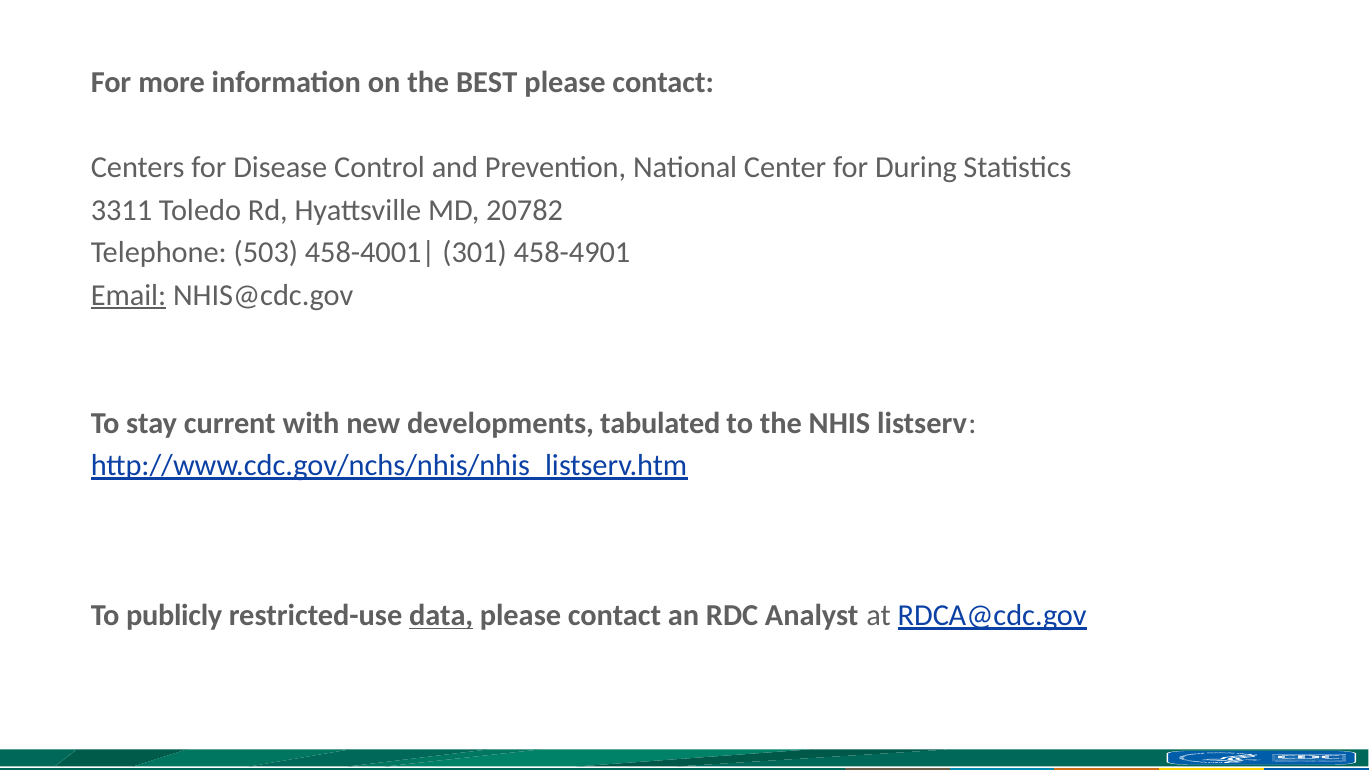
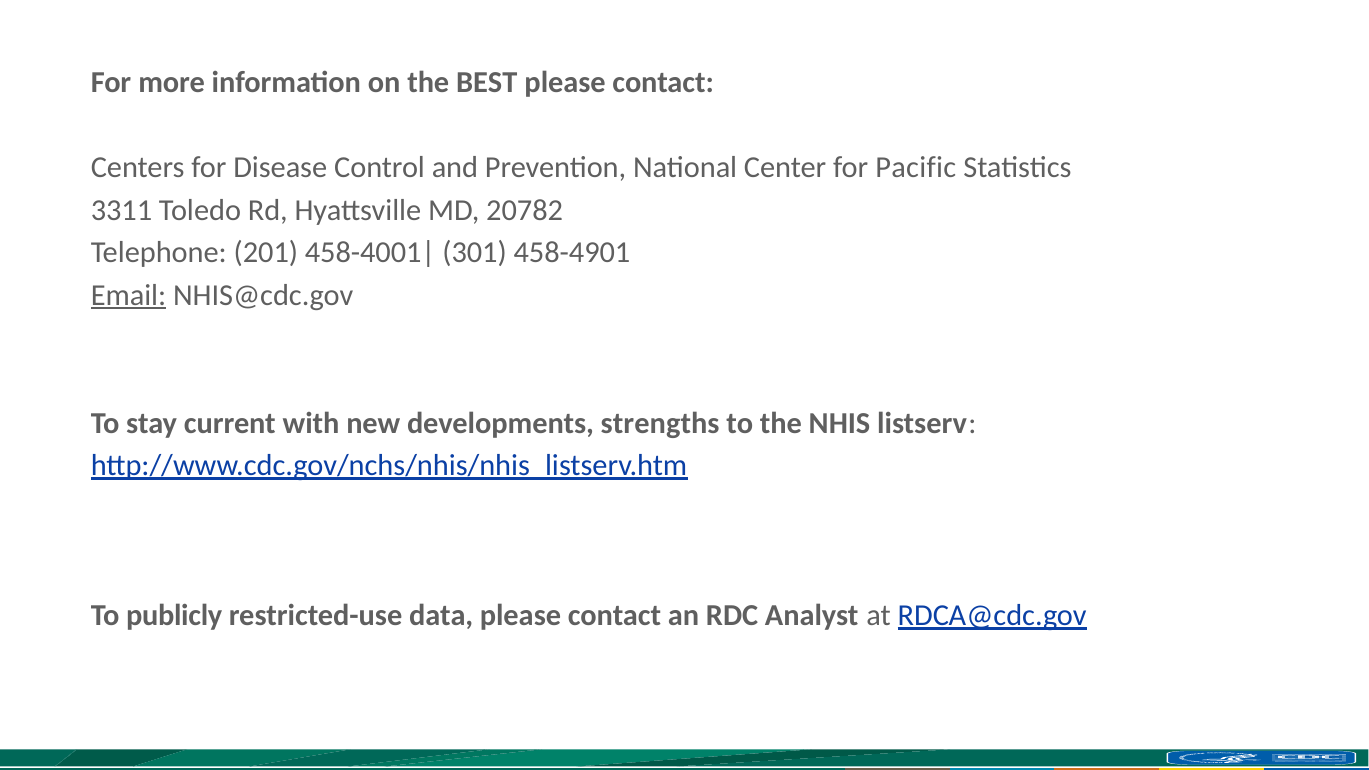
During: During -> Pacific (916, 168)
503: 503 -> 201 (266, 253)
tabulated: tabulated -> strengths (660, 423)
data underline: present -> none (441, 615)
